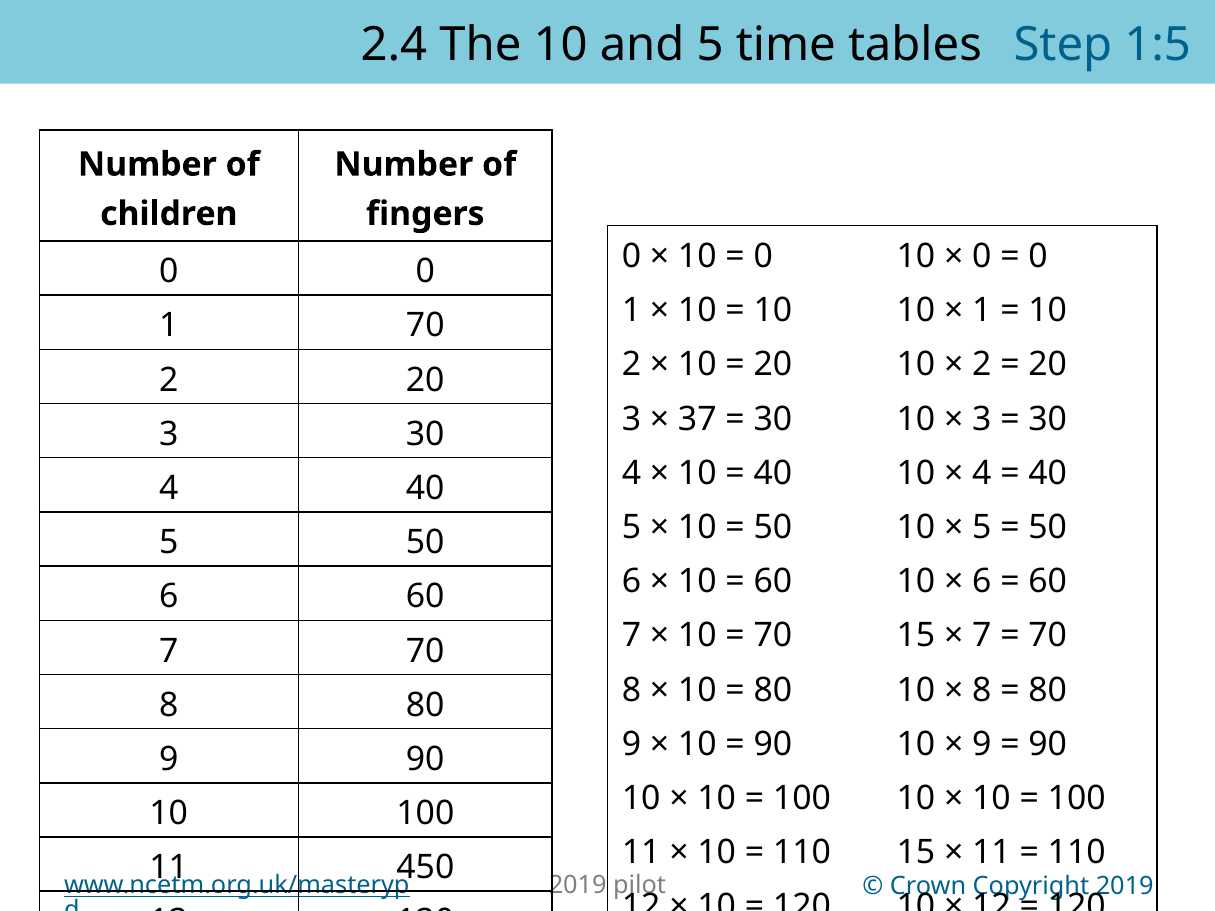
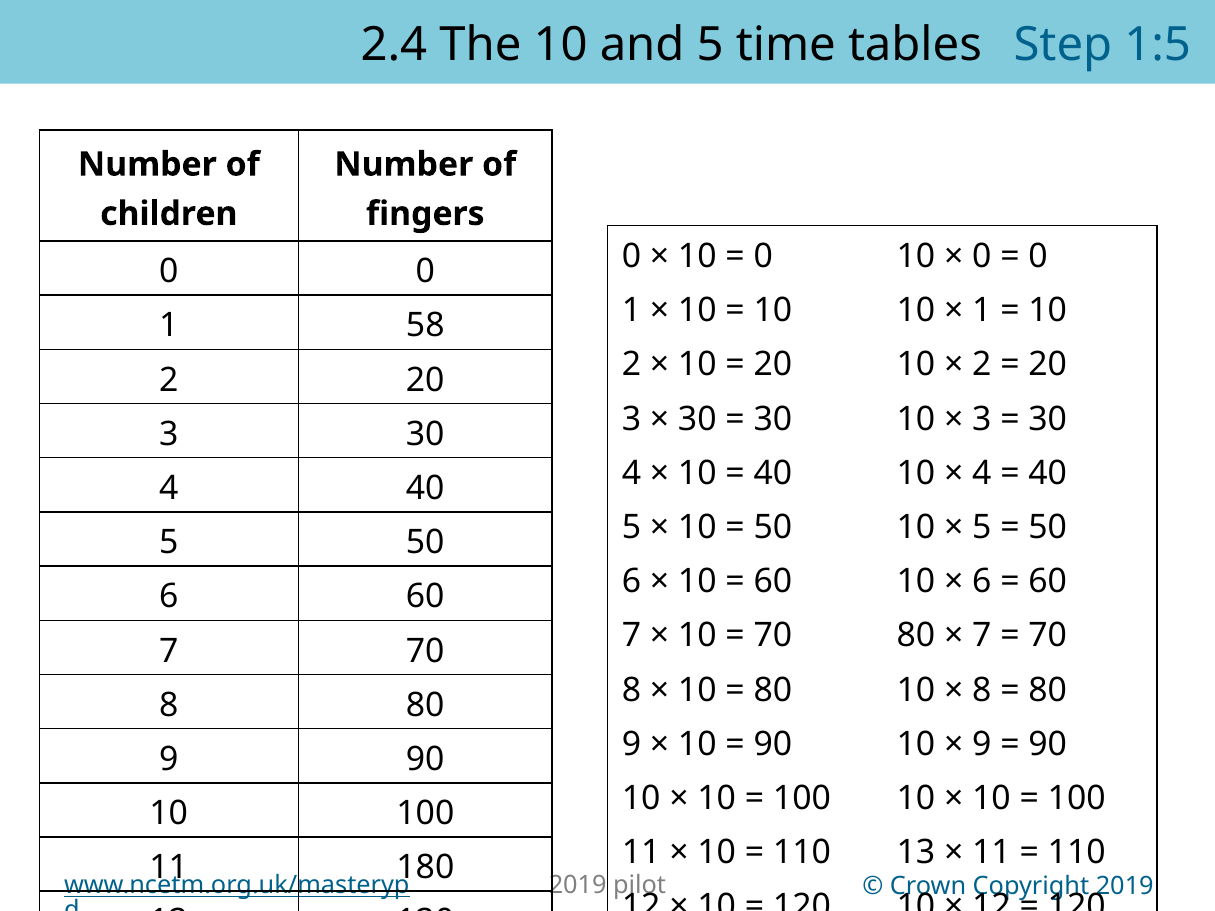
1 70: 70 -> 58 (425, 326)
37: 37 -> 30 (697, 419)
70 15: 15 -> 80 (916, 636)
110 15: 15 -> 13 (916, 853)
450: 450 -> 180 (425, 868)
